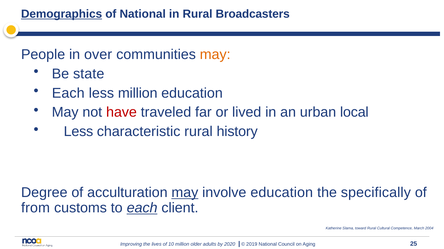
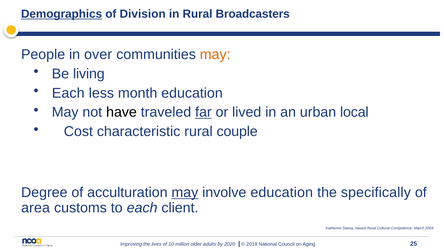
of National: National -> Division (143, 14)
state: state -> living (89, 74)
less million: million -> month (138, 93)
have colour: red -> black (121, 113)
far underline: none -> present (203, 113)
Less: Less -> Cost (78, 132)
history: history -> couple (237, 132)
from: from -> area (36, 209)
each underline: present -> none (142, 209)
